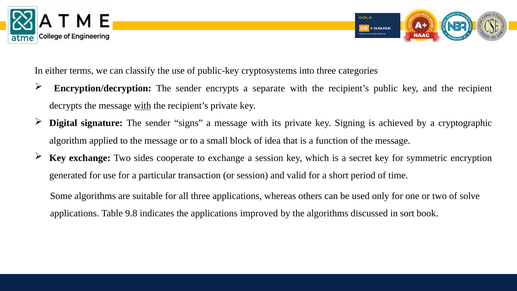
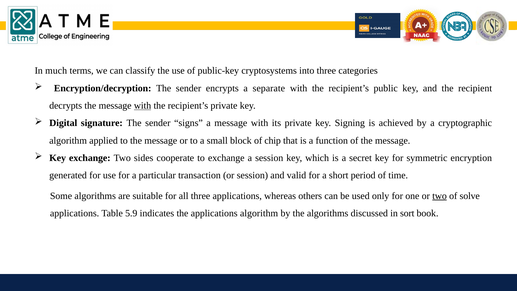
either: either -> much (56, 71)
idea: idea -> chip (273, 140)
two underline: none -> present (440, 196)
9.8: 9.8 -> 5.9 (131, 213)
applications improved: improved -> algorithm (259, 213)
